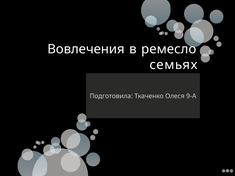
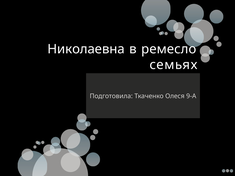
Вовлечения: Вовлечения -> Николаевна (86, 49)
